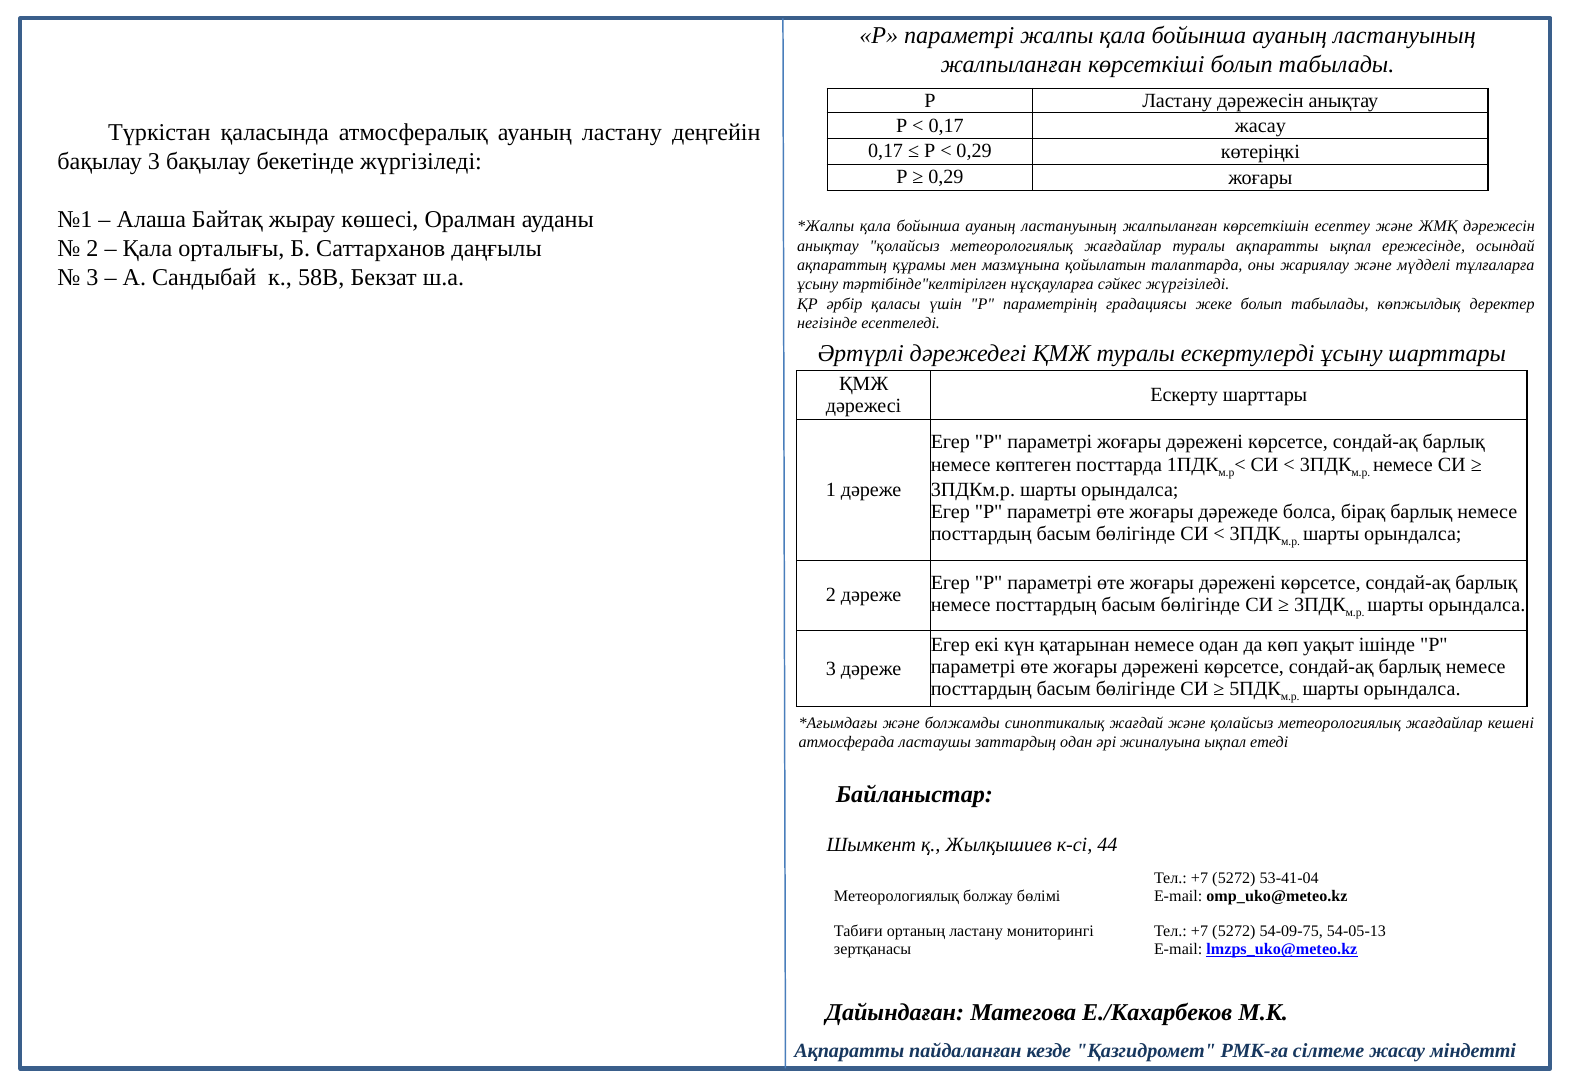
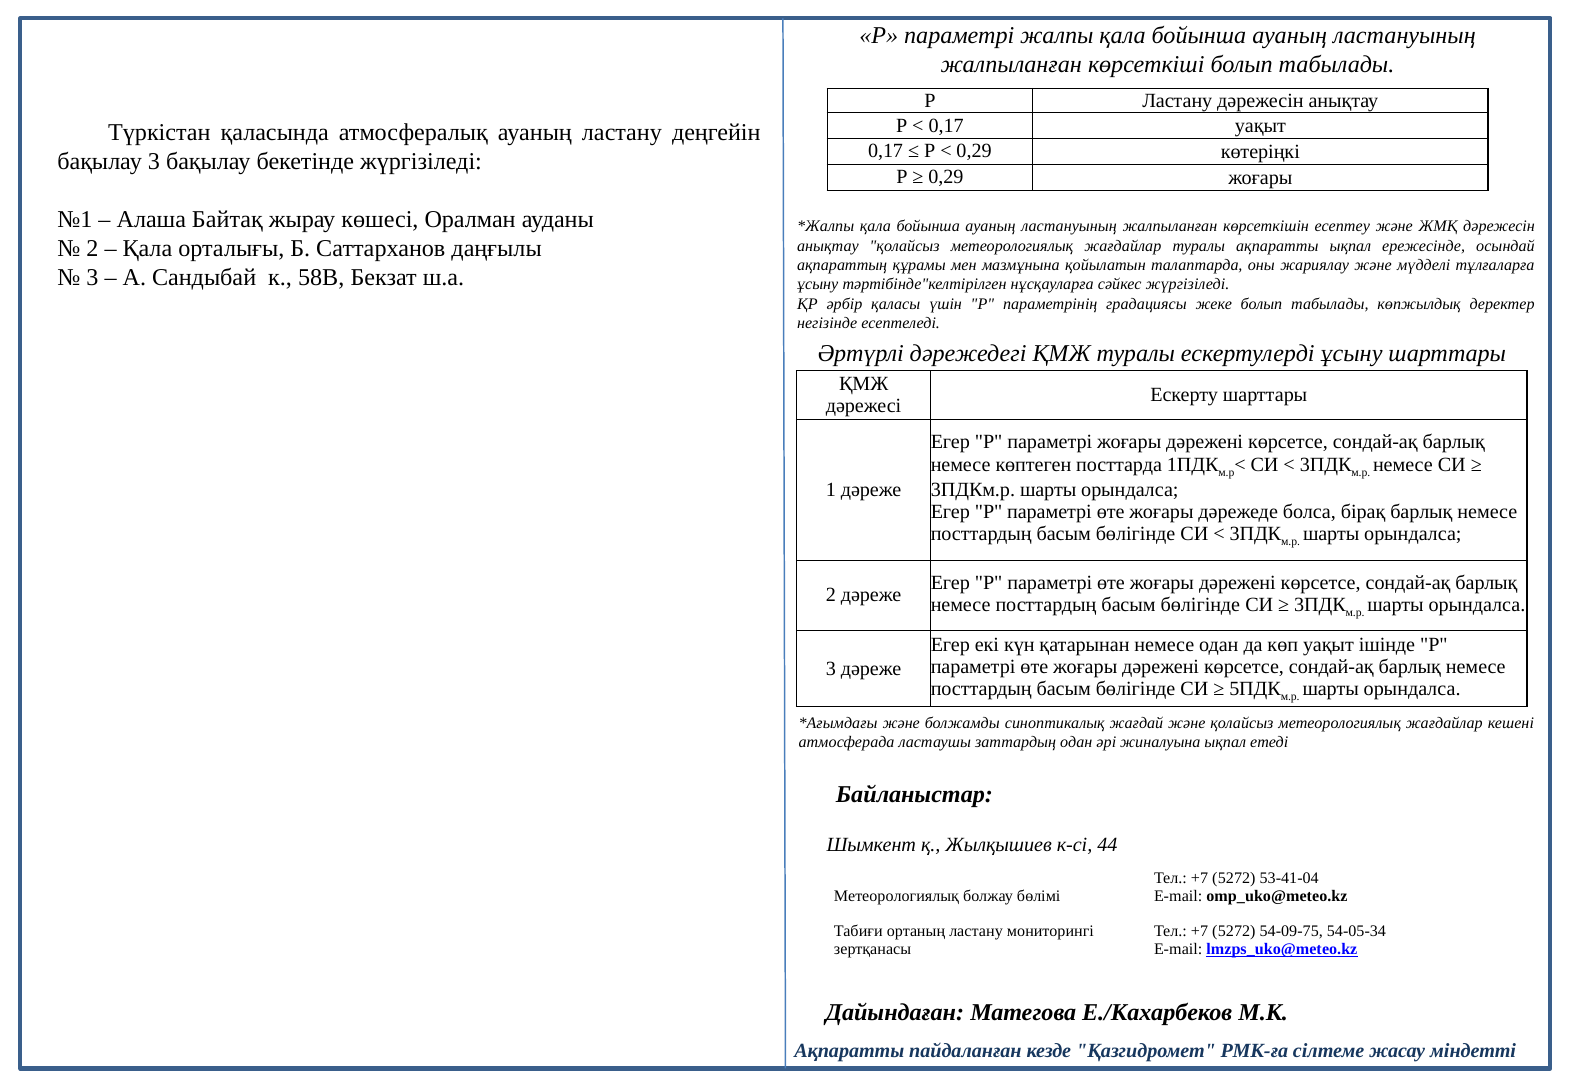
0,17 жасау: жасау -> уақыт (1260, 126)
54-05-13: 54-05-13 -> 54-05-34 (1356, 932)
